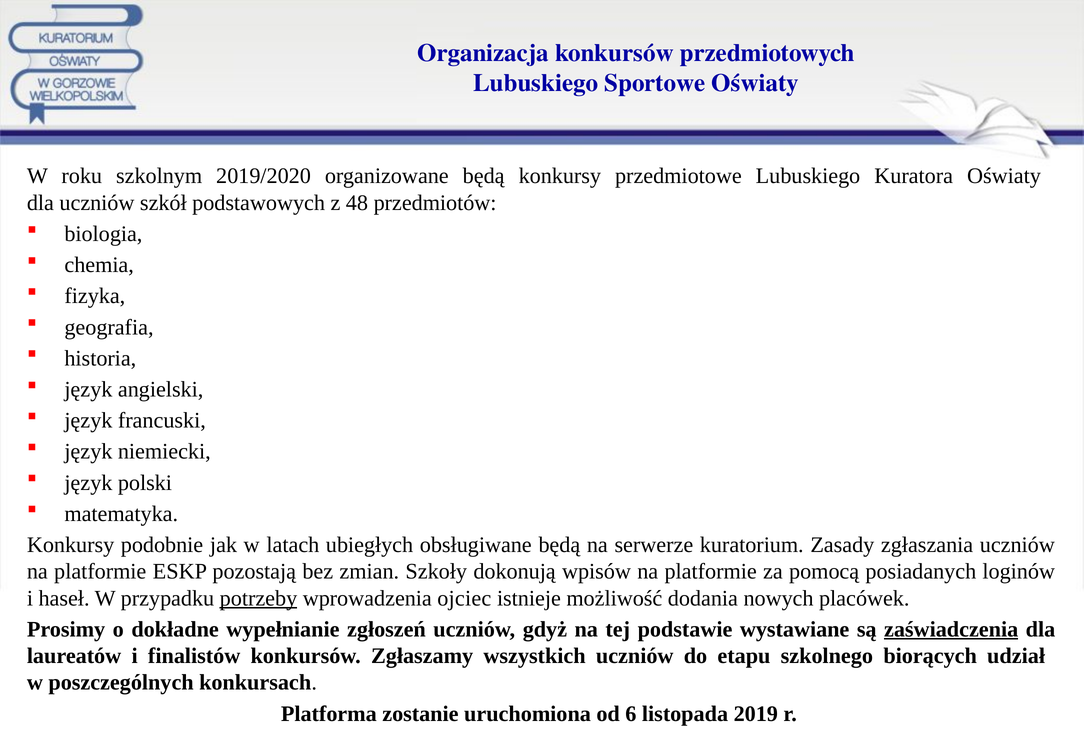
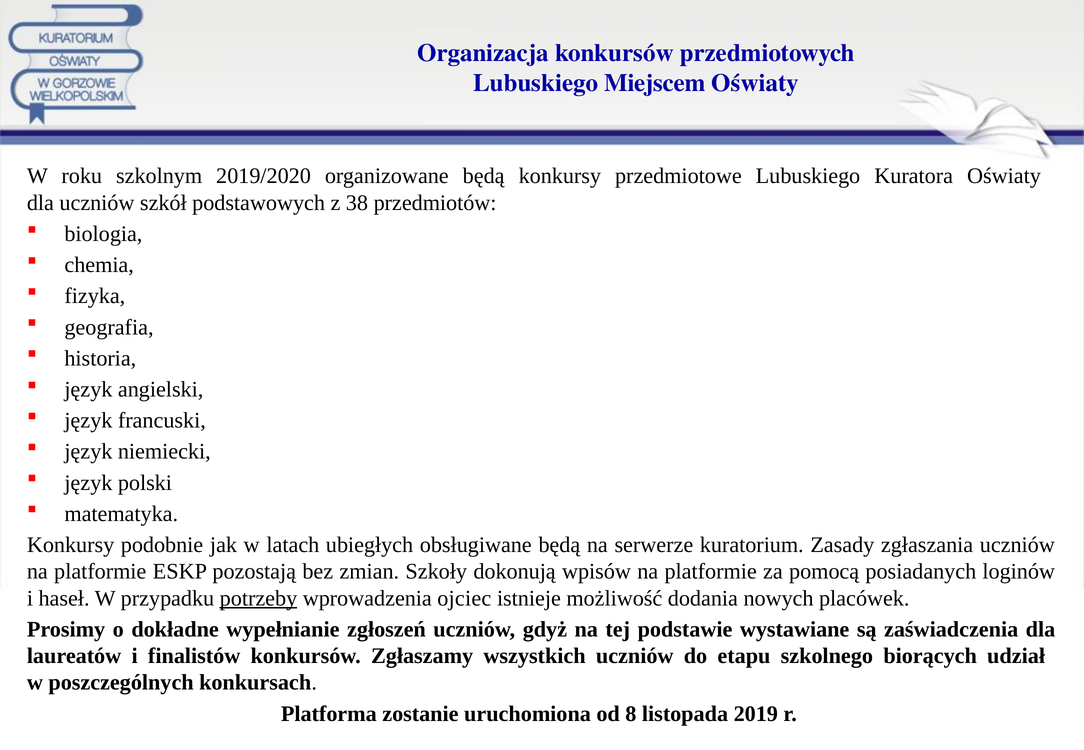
Sportowe: Sportowe -> Miejscem (655, 83)
48: 48 -> 38 (357, 203)
zaświadczenia underline: present -> none (951, 630)
6: 6 -> 8 (631, 714)
